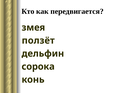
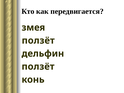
сорока: сорока -> ползёт (38, 67)
